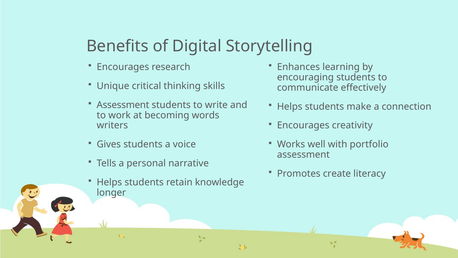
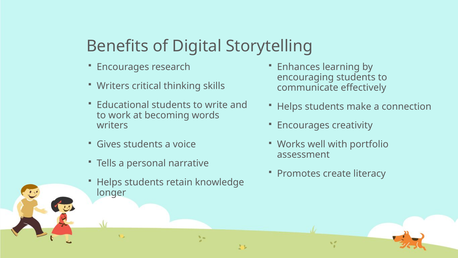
Unique: Unique -> Writers (113, 86)
Assessment: Assessment -> Educational (123, 105)
